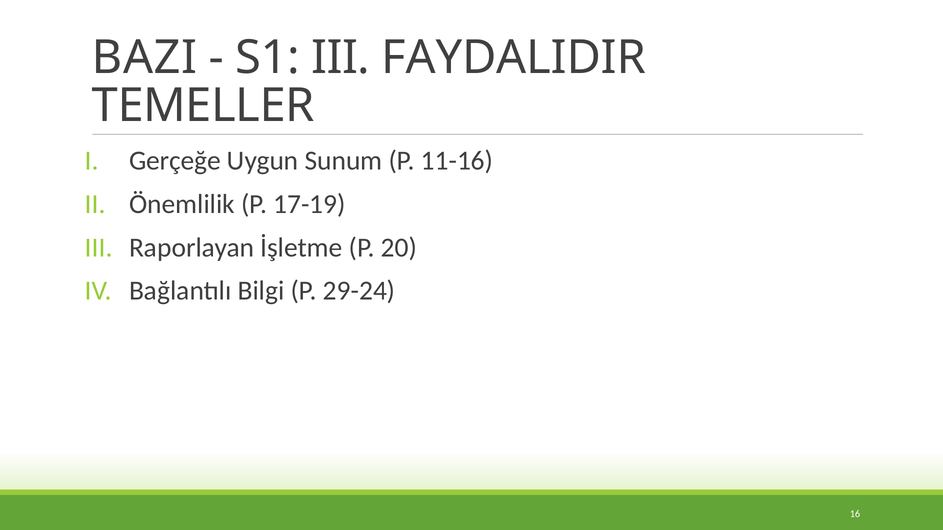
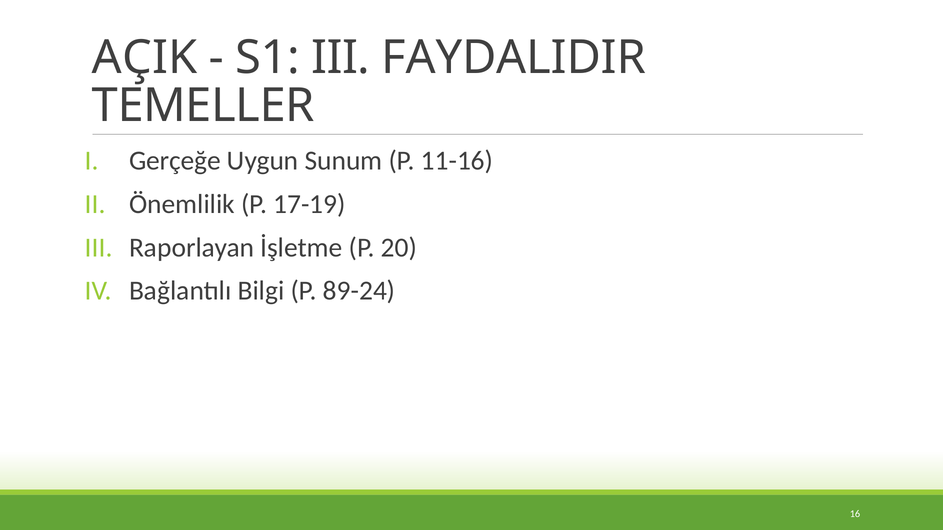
BAZI: BAZI -> AÇIK (145, 58)
29-24: 29-24 -> 89-24 (359, 291)
